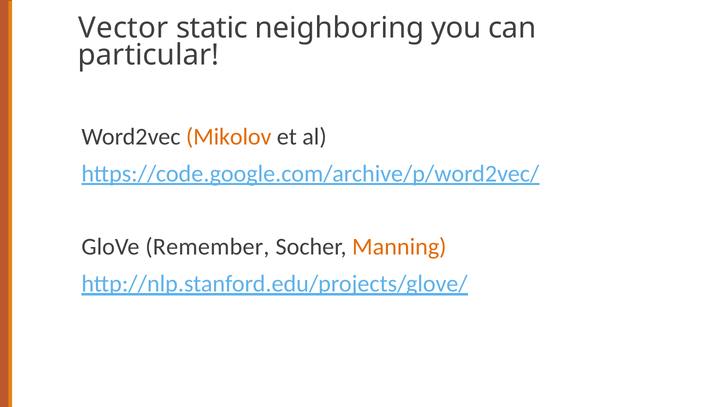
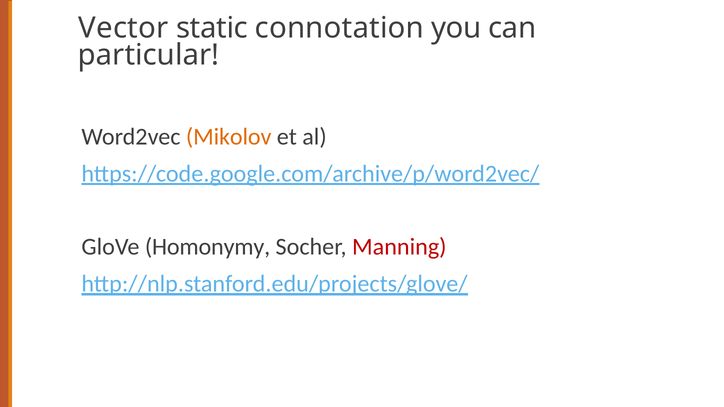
neighboring: neighboring -> connotation (339, 28)
Remember: Remember -> Homonymy (208, 247)
Manning colour: orange -> red (399, 247)
